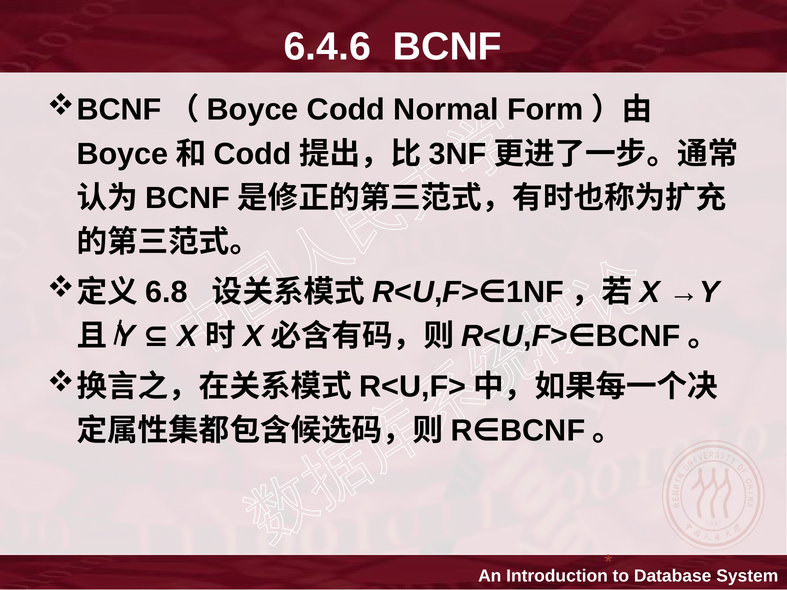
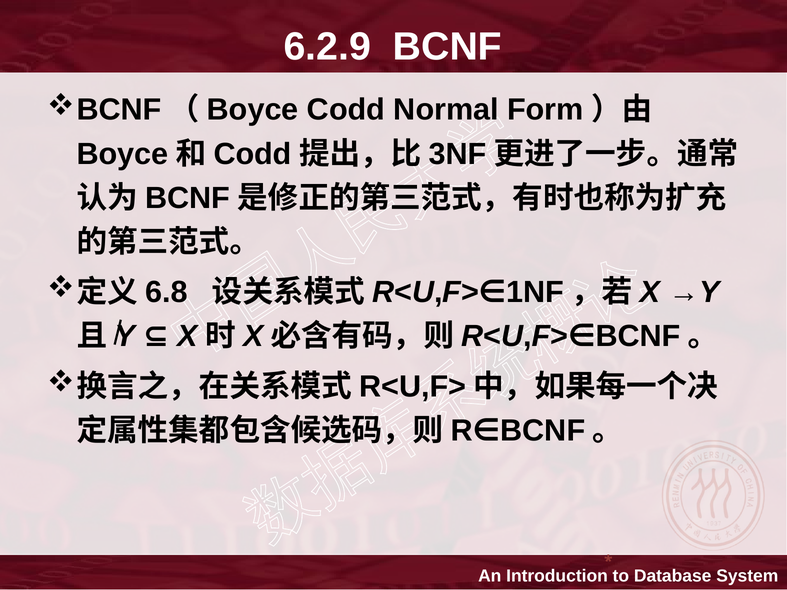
6.4.6: 6.4.6 -> 6.2.9 (327, 47)
